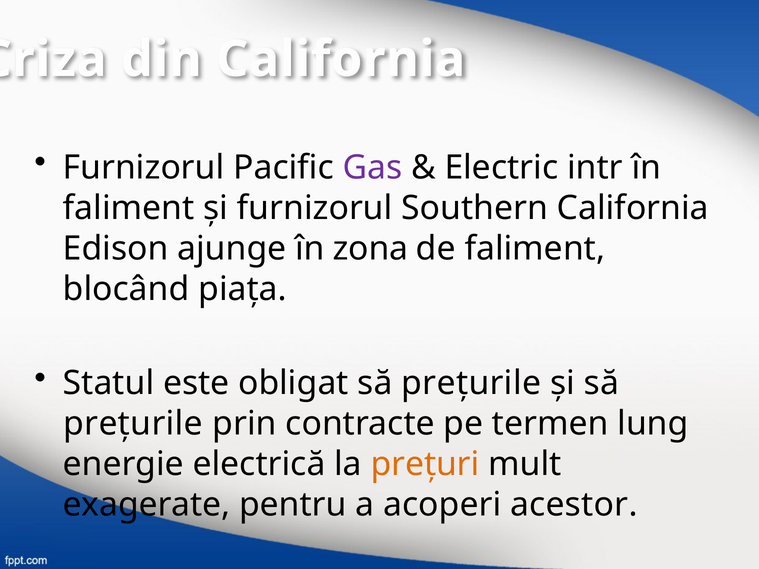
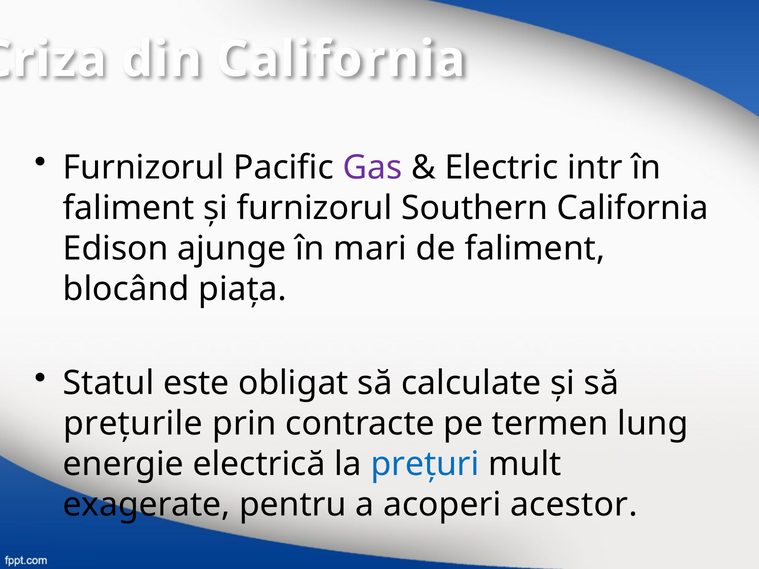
zona: zona -> mari (370, 249)
obligat să preţurile: preţurile -> calculate (471, 384)
preţuri colour: orange -> blue (425, 464)
